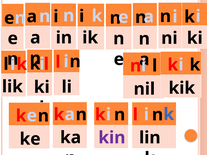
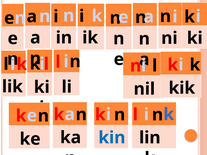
kin colour: purple -> blue (112, 138)
